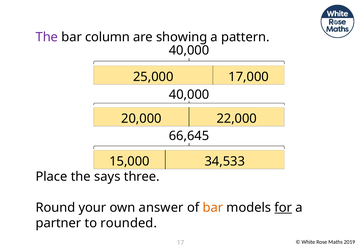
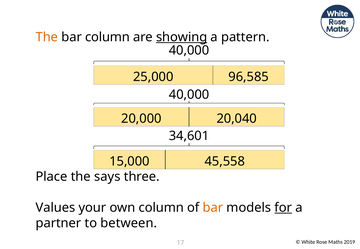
The colour: purple -> orange (47, 37)
showing underline: none -> present (182, 37)
17,000: 17,000 -> 96,585 (249, 77)
22,000: 22,000 -> 20,040 (237, 119)
66,645: 66,645 -> 34,601 (189, 136)
34,533: 34,533 -> 45,558 (225, 161)
Round: Round -> Values (55, 208)
own answer: answer -> column (161, 208)
rounded: rounded -> between (129, 223)
